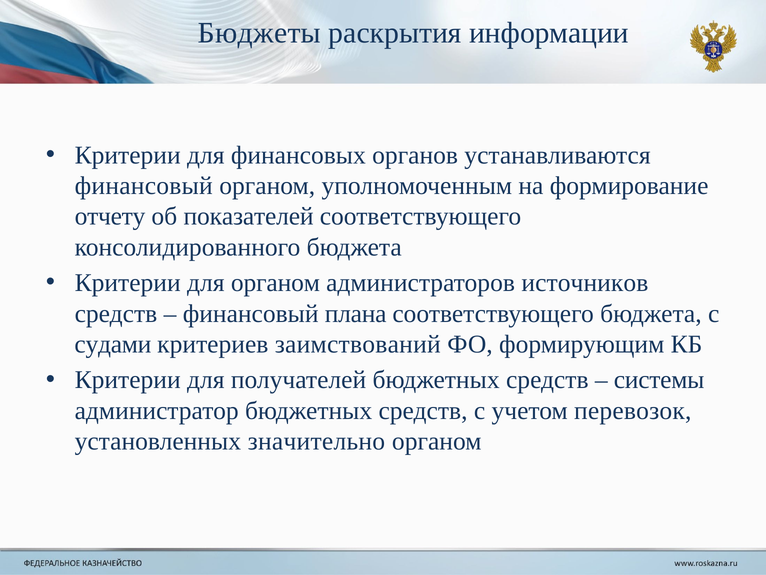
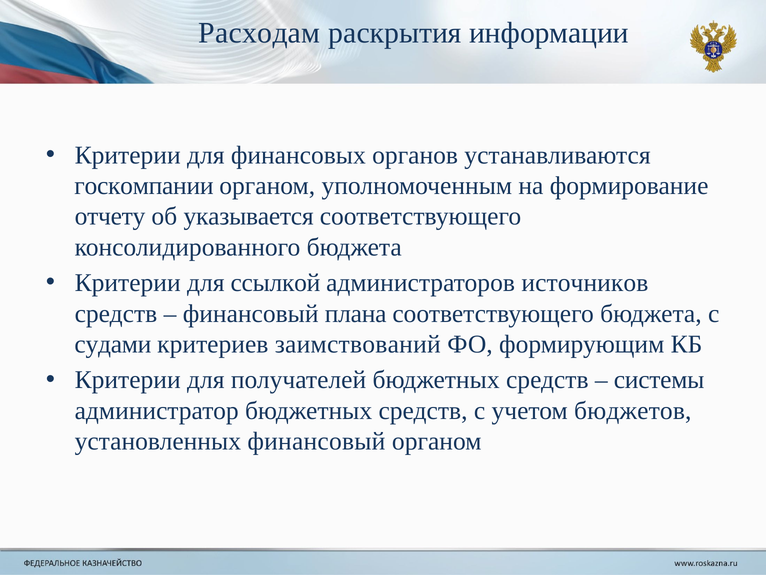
Бюджеты: Бюджеты -> Расходам (259, 33)
финансовый: финансовый -> госкомпании (144, 186)
показателей: показателей -> указывается (249, 216)
для органом: органом -> ссылкой (275, 283)
перевозок: перевозок -> бюджетов (633, 410)
установленных значительно: значительно -> финансовый (316, 441)
